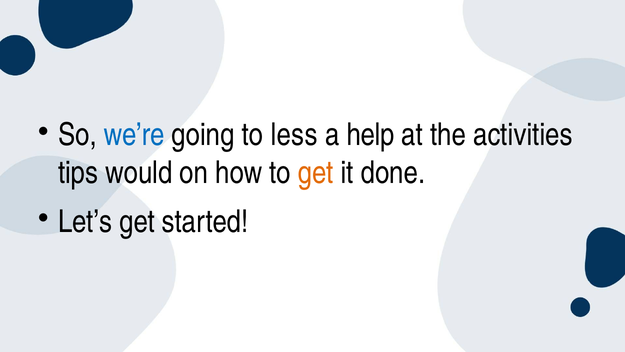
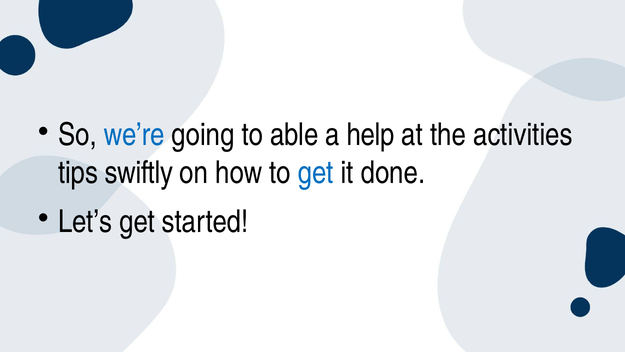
less: less -> able (294, 135)
would: would -> swiftly (139, 173)
get colour: orange -> blue (316, 173)
